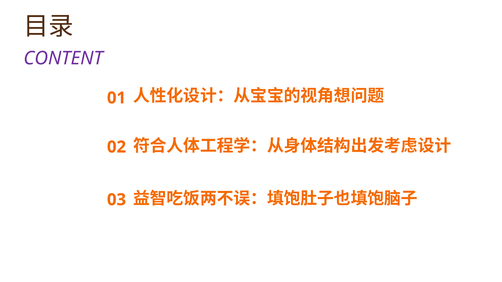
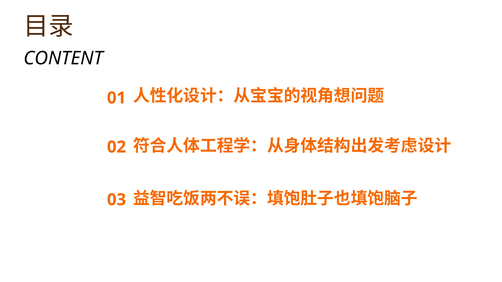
CONTENT colour: purple -> black (63, 59)
